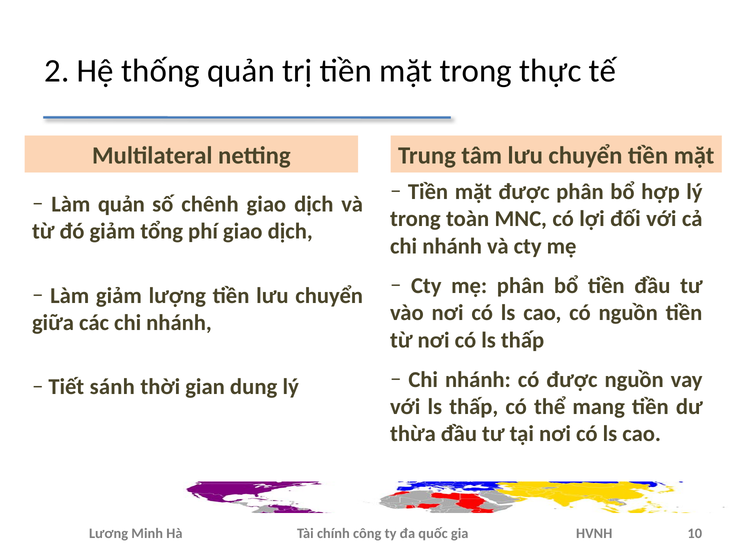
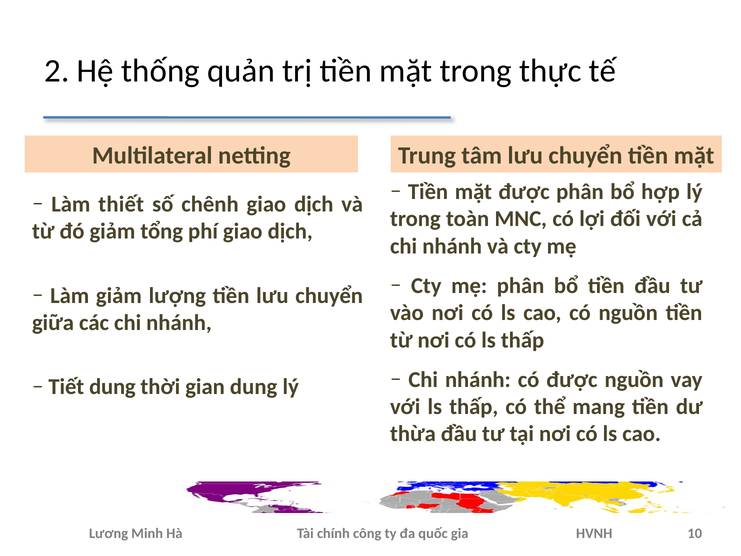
Làm quản: quản -> thiết (121, 204)
Tiết sánh: sánh -> dung (112, 387)
